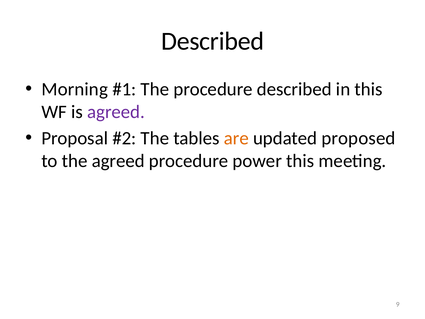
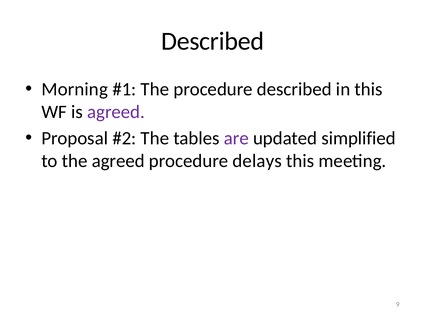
are colour: orange -> purple (236, 138)
proposed: proposed -> simplified (359, 138)
power: power -> delays (257, 161)
